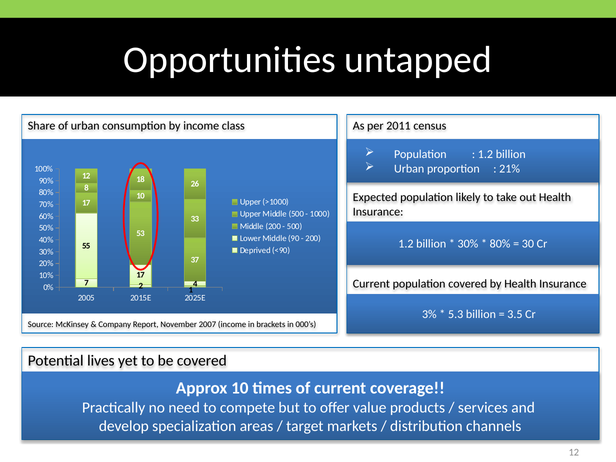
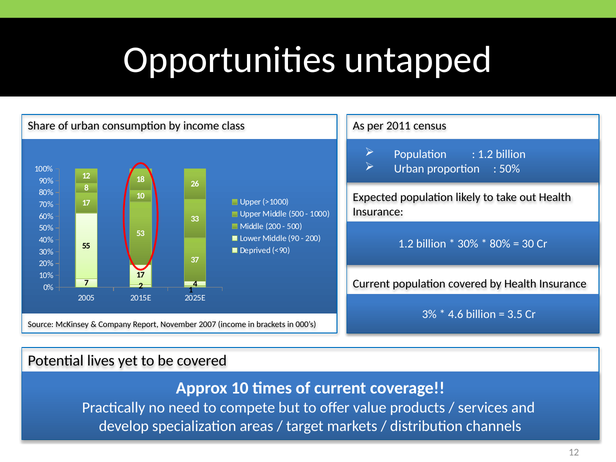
21%: 21% -> 50% (510, 169)
5.3: 5.3 -> 4.6 (456, 314)
